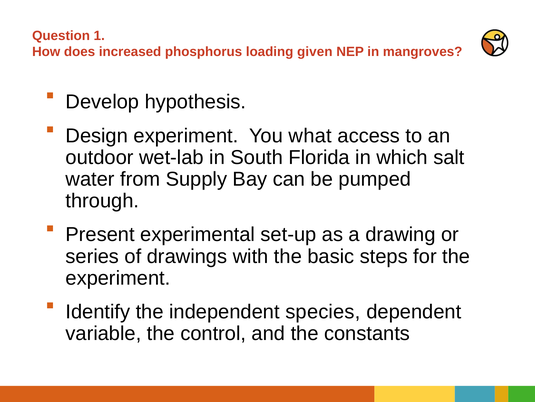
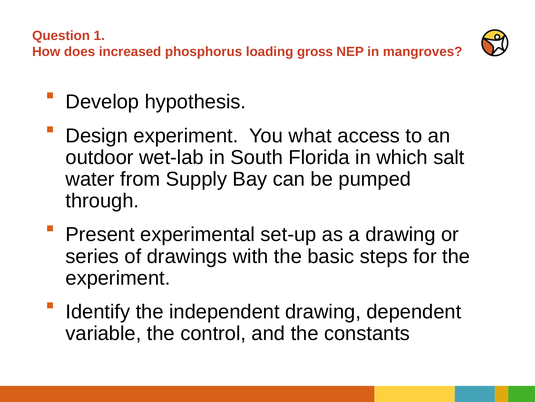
given: given -> gross (315, 52)
independent species: species -> drawing (323, 311)
